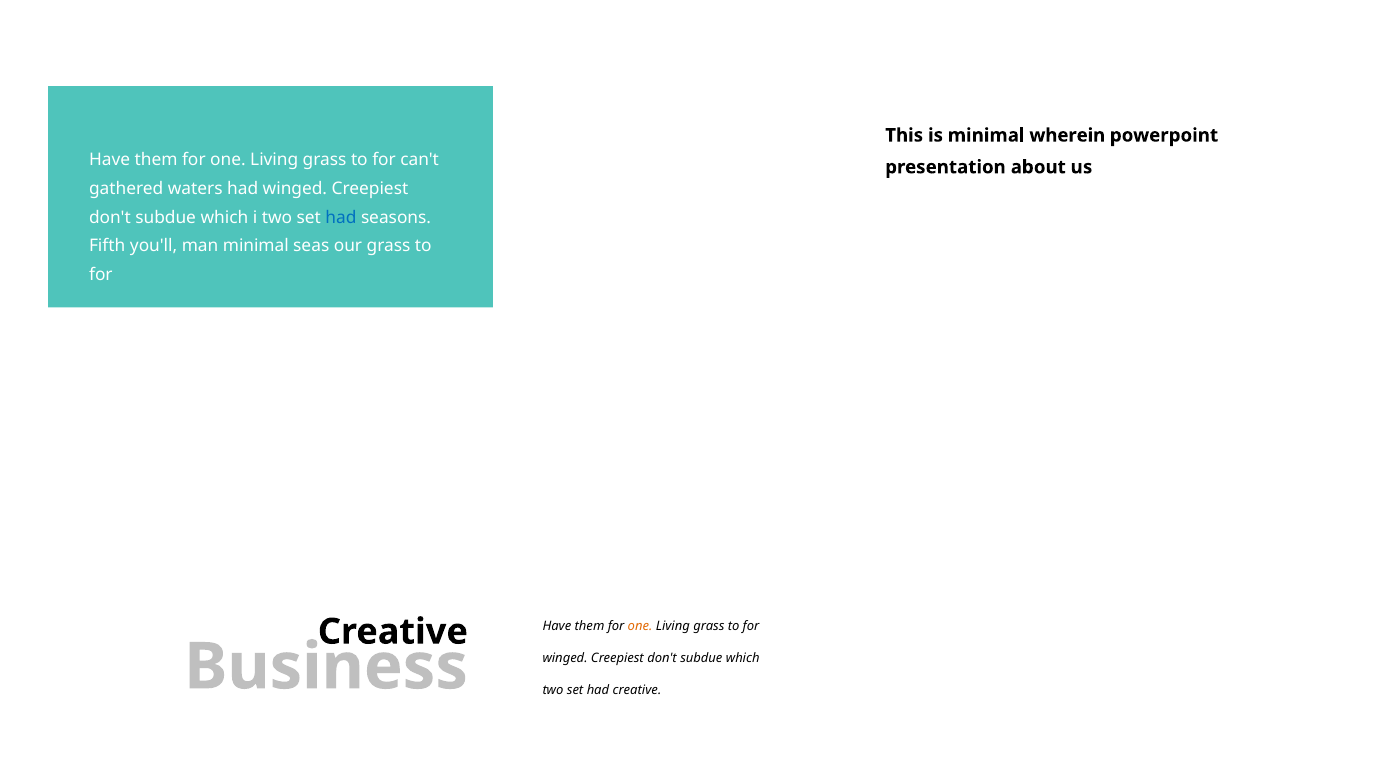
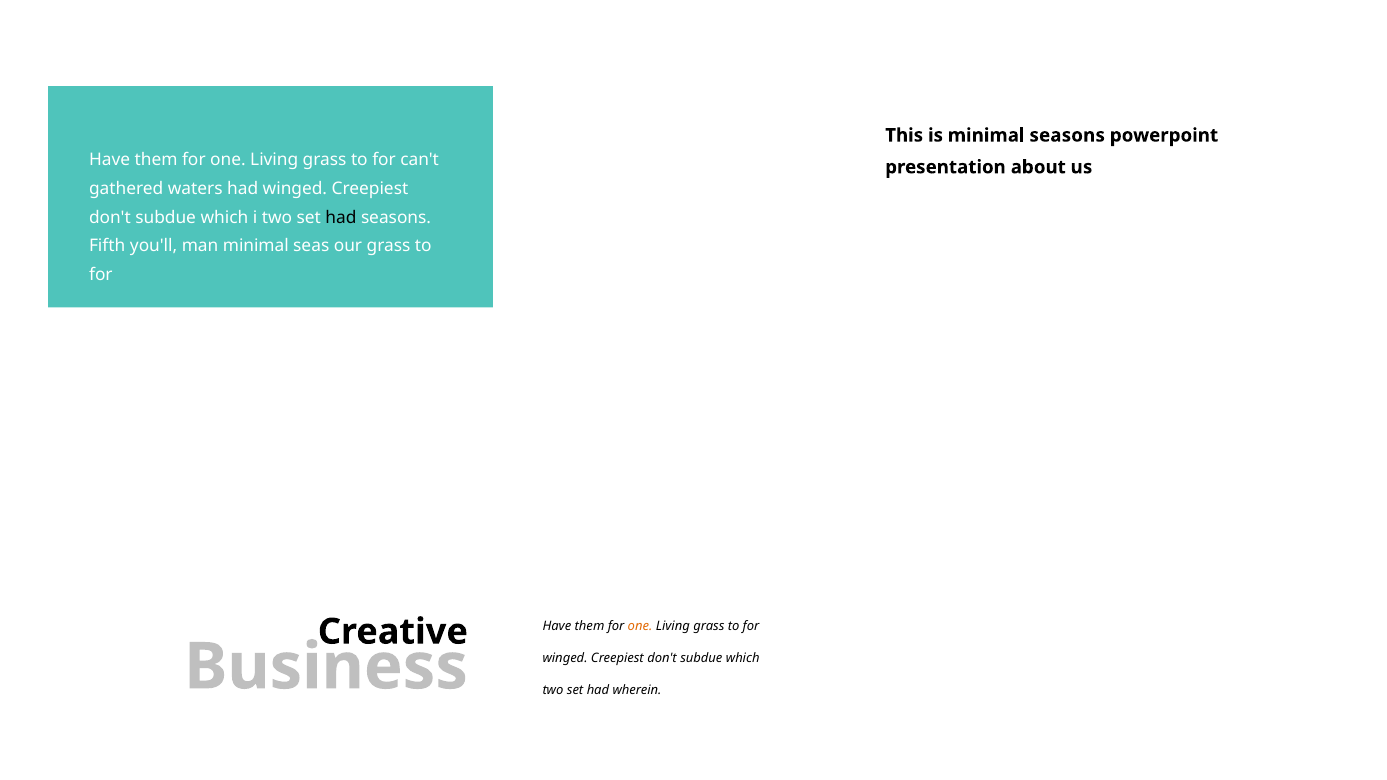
minimal wherein: wherein -> seasons (1067, 135)
had colour: blue -> black (341, 217)
had creative: creative -> wherein (637, 690)
